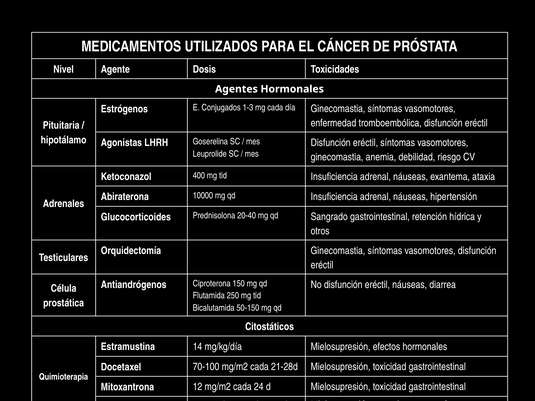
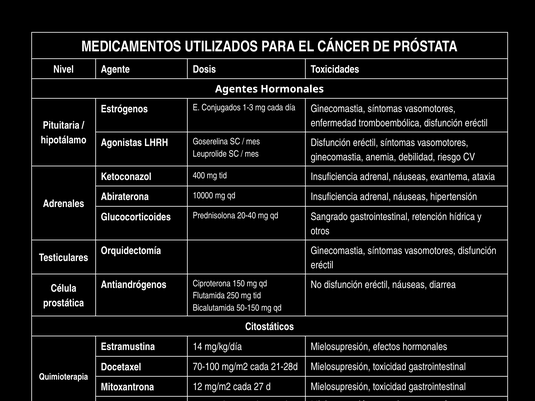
24: 24 -> 27 (259, 387)
